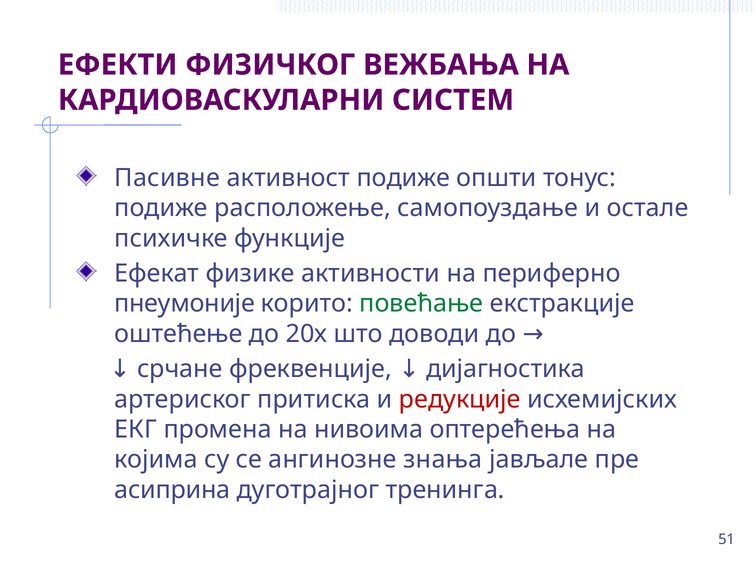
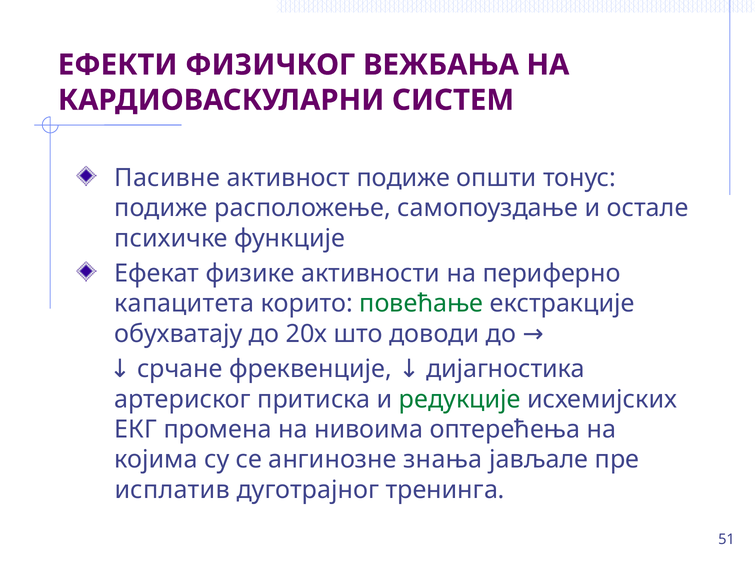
пнеумоније: пнеумоније -> капацитета (184, 304)
оштећење: оштећење -> обухватају (178, 334)
редукције colour: red -> green (460, 399)
асиприна: асиприна -> исплатив (172, 490)
